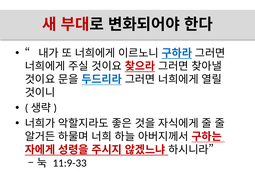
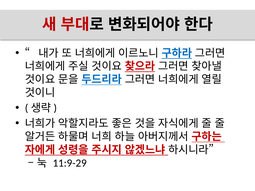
11:9-33: 11:9-33 -> 11:9-29 (70, 163)
